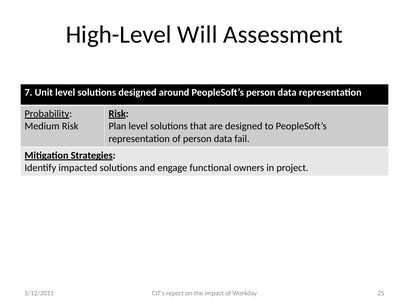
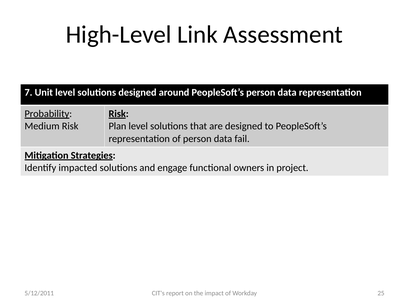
Will: Will -> Link (197, 35)
